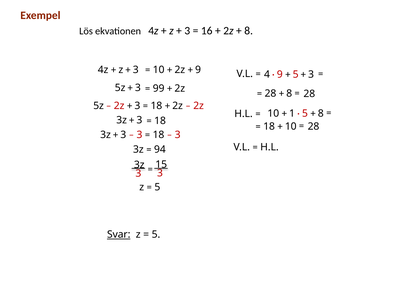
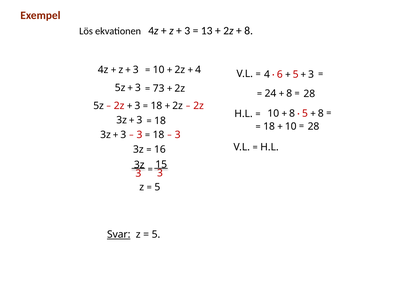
16: 16 -> 13 (207, 31)
9: 9 -> 4 (198, 70)
9: 9 -> 6 (280, 75)
99: 99 -> 73 (159, 89)
28: 28 -> 24 (270, 94)
1: 1 -> 8 (292, 114)
94: 94 -> 16 (160, 150)
